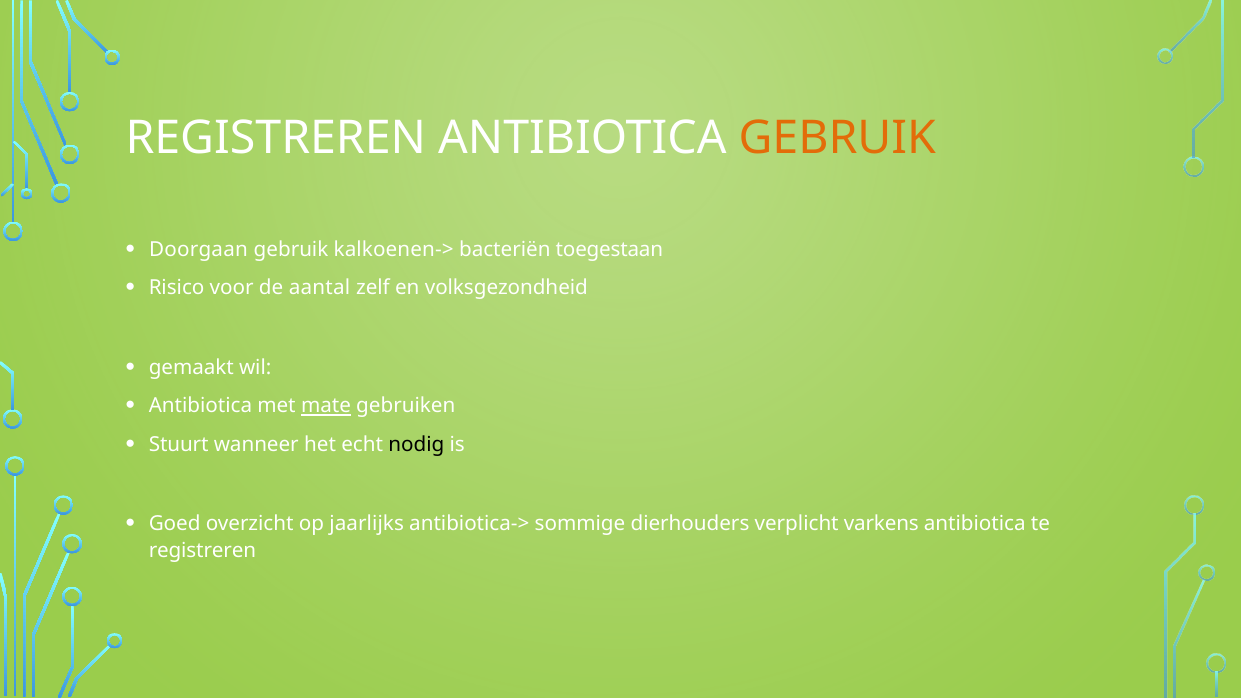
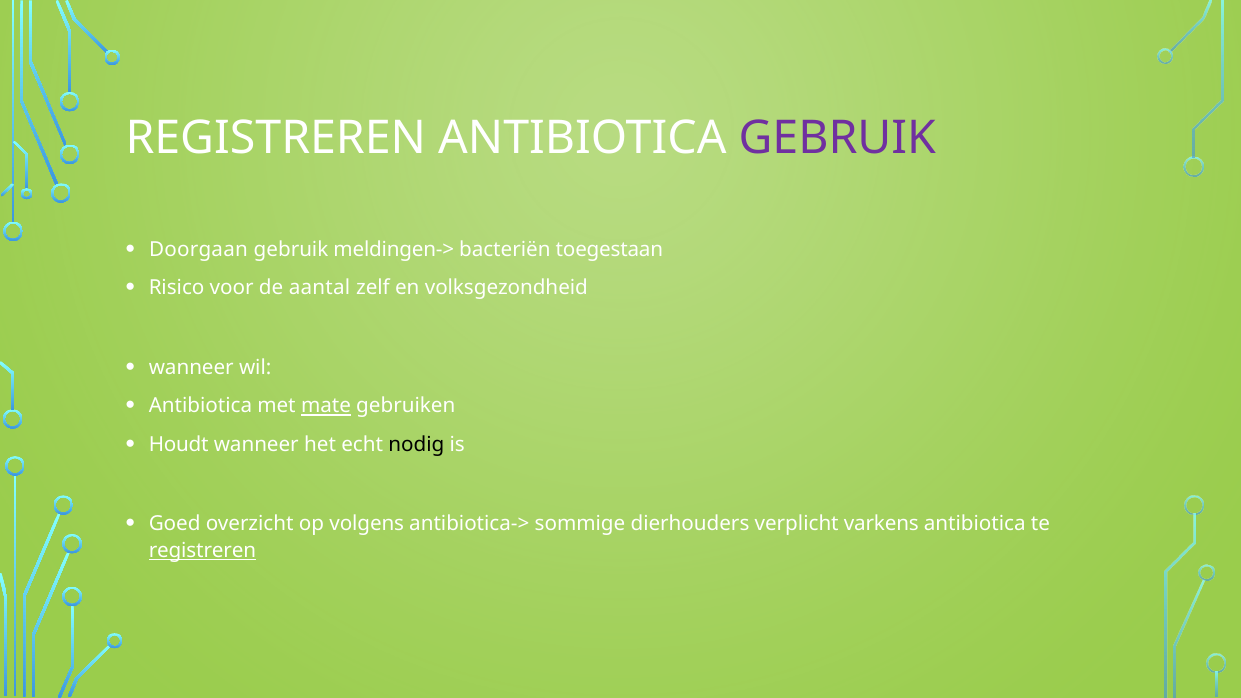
GEBRUIK colour: orange -> purple (837, 138)
kalkoenen->: kalkoenen-> -> meldingen-> (394, 249)
gemaakt: gemaakt -> wanneer (191, 368)
Stuurt: Stuurt -> Houdt (179, 444)
jaarlijks: jaarlijks -> volgens (367, 524)
registreren underline: none -> present (202, 551)
